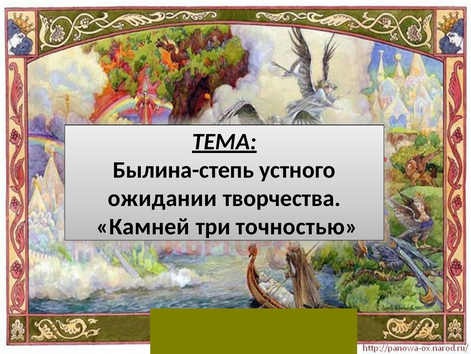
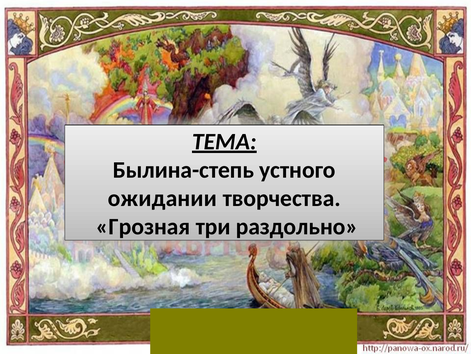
Камней: Камней -> Грозная (143, 226)
точностью: точностью -> раздольно (297, 226)
